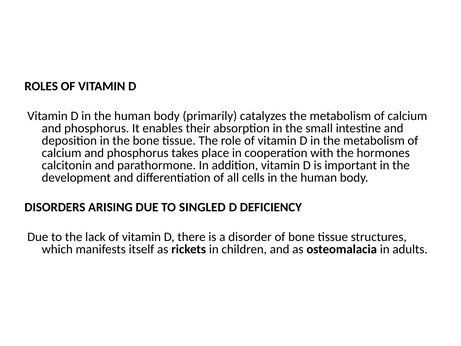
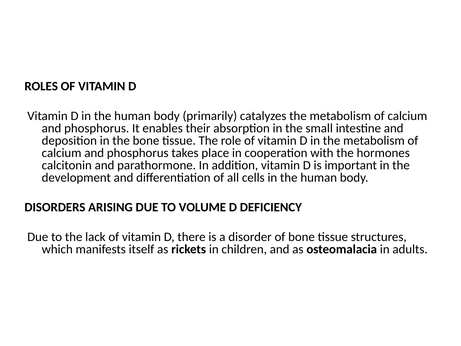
SINGLED: SINGLED -> VOLUME (202, 207)
